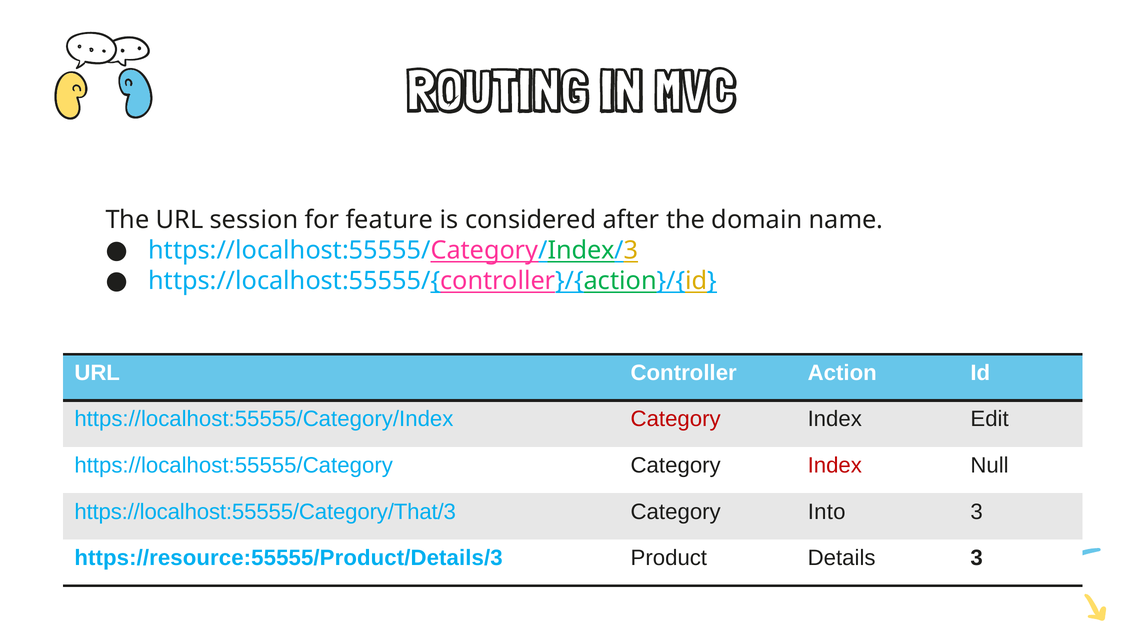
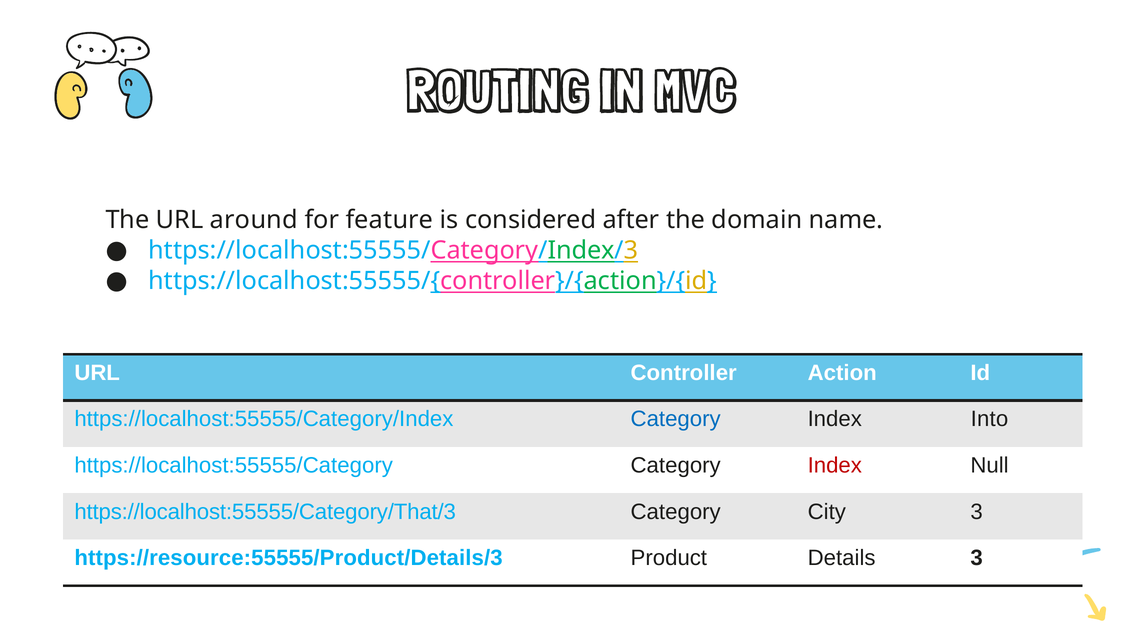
session: session -> around (254, 220)
Category colour: red -> blue (676, 419)
Edit: Edit -> Into (989, 419)
Into: Into -> City (827, 512)
